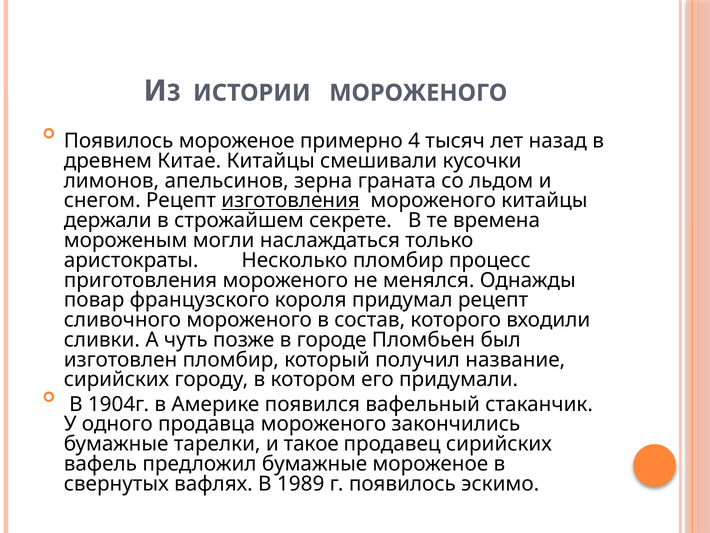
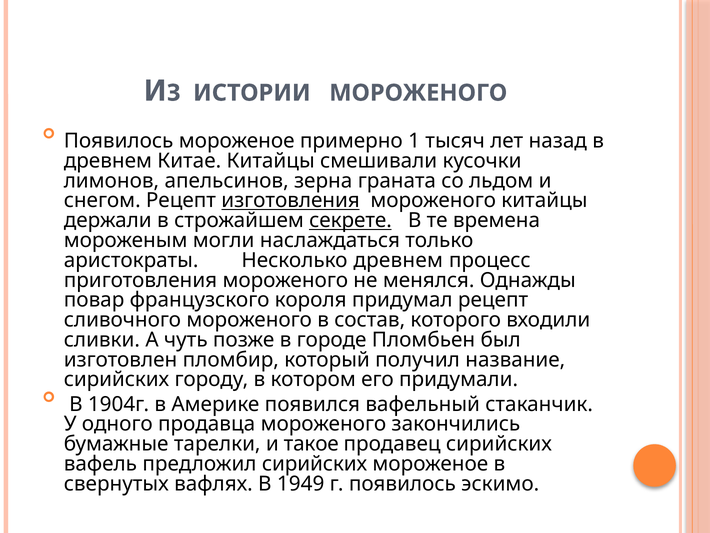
4: 4 -> 1 (414, 141)
секрете underline: none -> present (351, 220)
Несколько пломбир: пломбир -> древнем (398, 260)
предложил бумажные: бумажные -> сирийских (315, 463)
1989: 1989 -> 1949 (301, 483)
